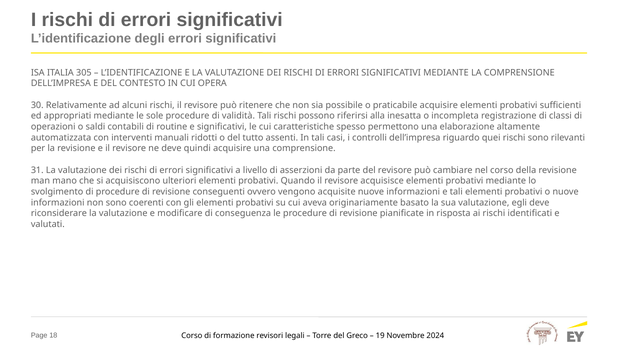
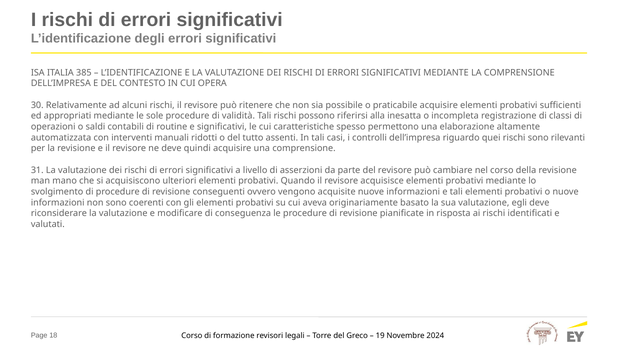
305: 305 -> 385 (84, 72)
